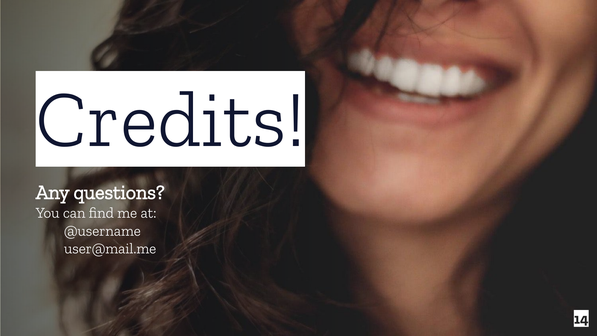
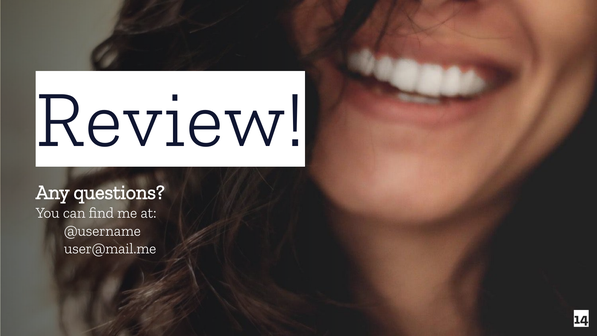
Credits: Credits -> Review (170, 120)
